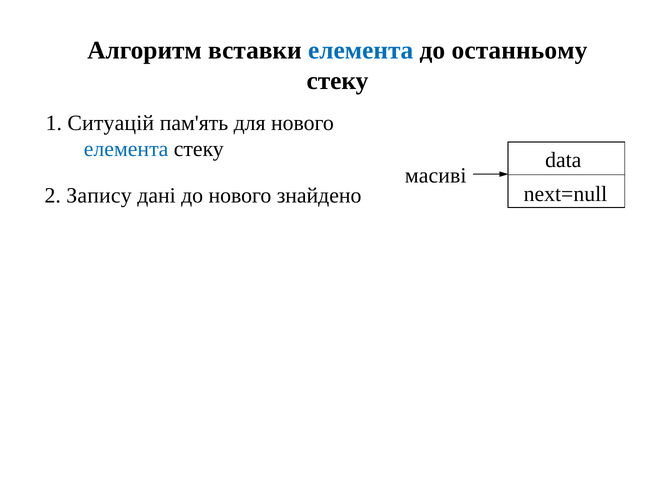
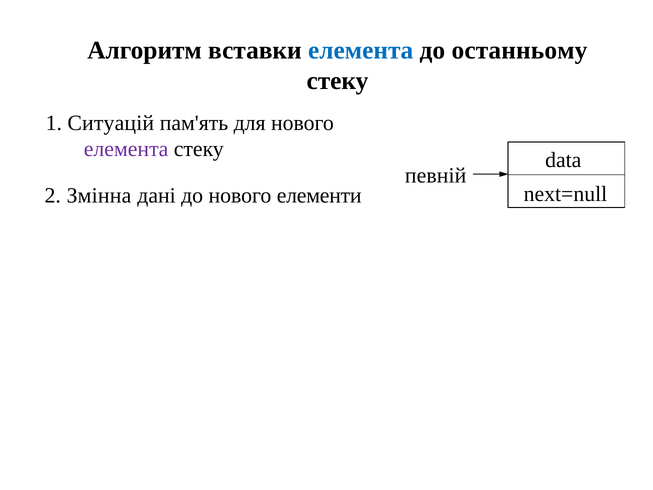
елемента colour: blue -> purple (126, 149)
масиві: масиві -> певній (436, 176)
Запису: Запису -> Змінна (99, 195)
знайдено: знайдено -> елементи (319, 195)
